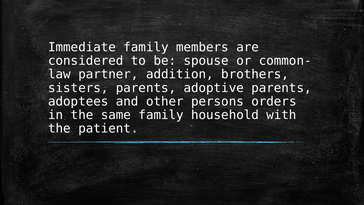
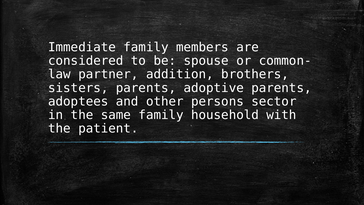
orders: orders -> sector (274, 101)
